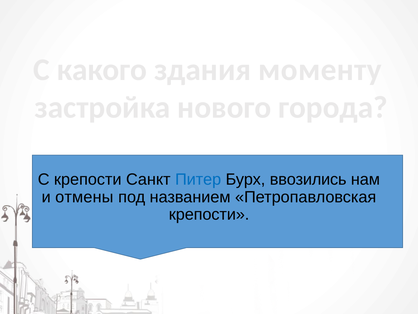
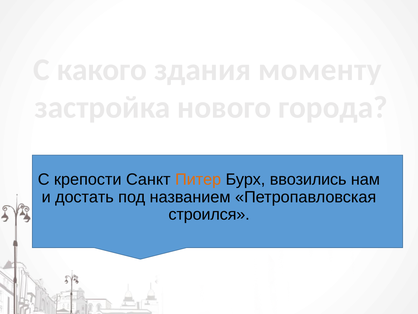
Питер colour: blue -> orange (198, 179)
отмены: отмены -> достать (84, 197)
крепости: крепости -> строился (209, 214)
